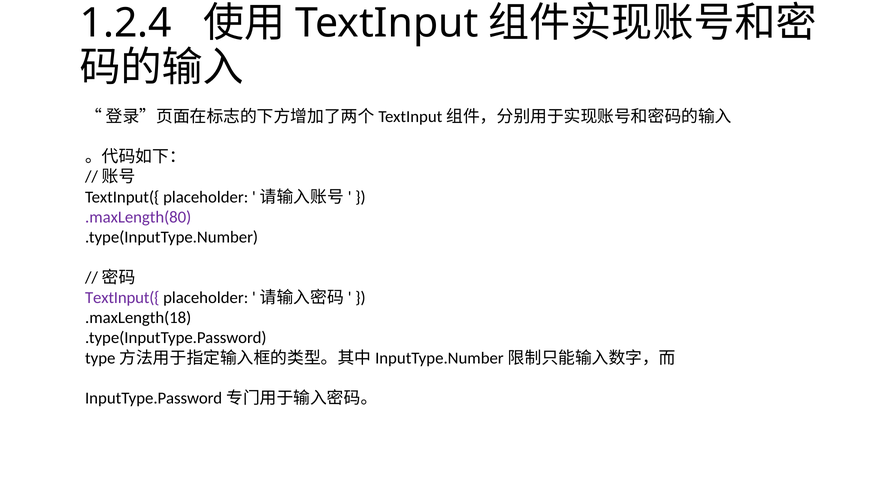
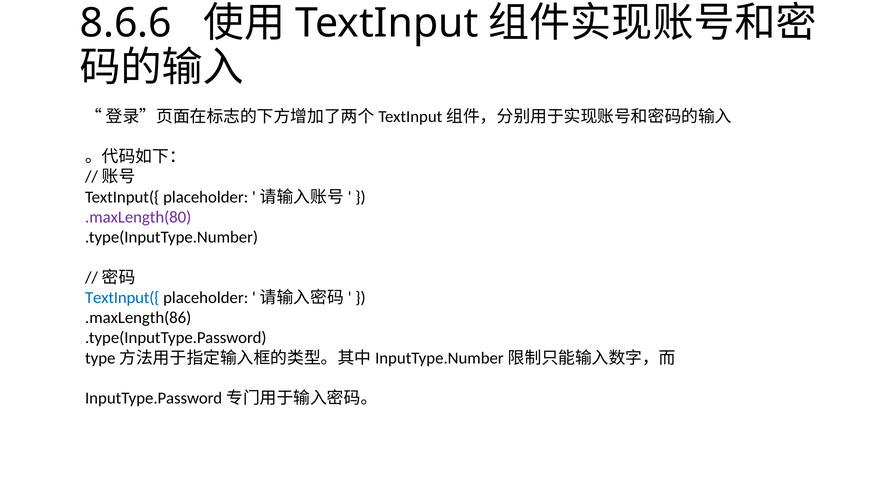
1.2.4: 1.2.4 -> 8.6.6 (126, 23)
TextInput({ colour: purple -> blue (122, 298)
.maxLength(18: .maxLength(18 -> .maxLength(86 (138, 318)
